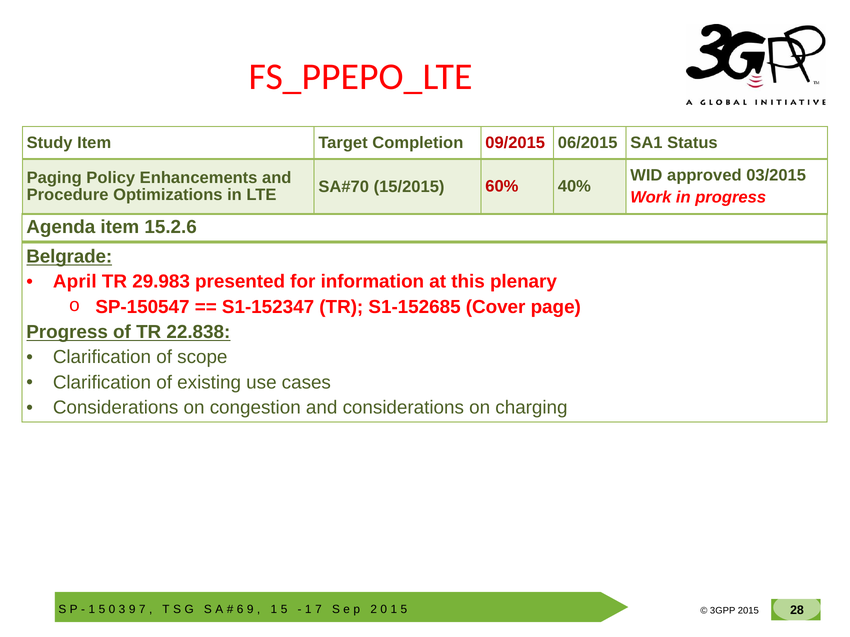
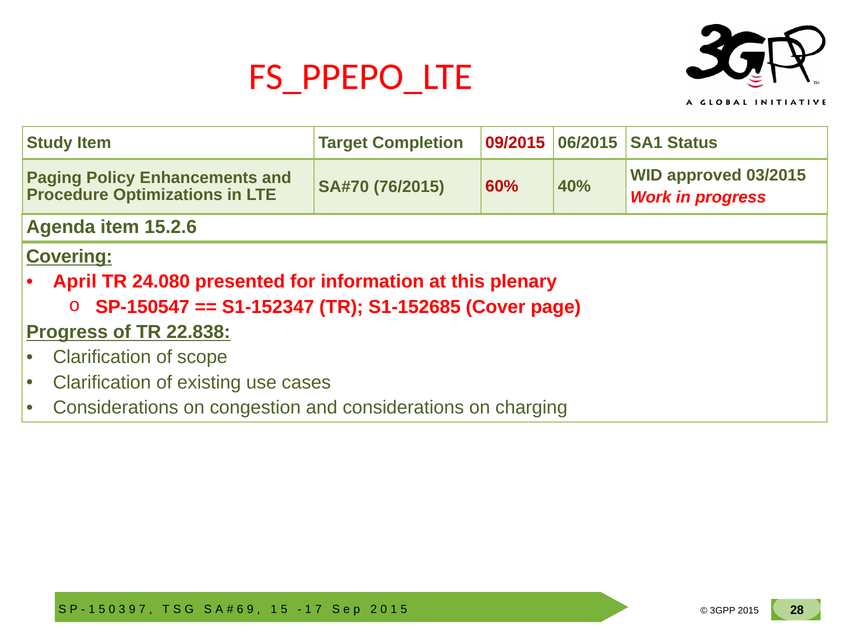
15/2015: 15/2015 -> 76/2015 (409, 187)
Belgrade: Belgrade -> Covering (69, 257)
29.983: 29.983 -> 24.080 (161, 282)
